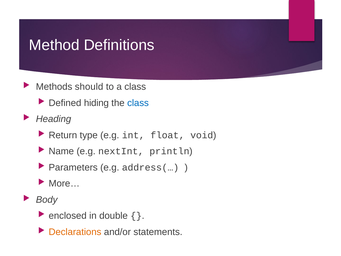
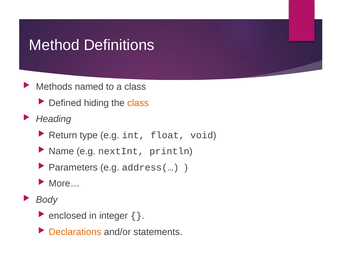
should: should -> named (89, 87)
class colour: blue -> orange (138, 103)
double: double -> integer (114, 216)
